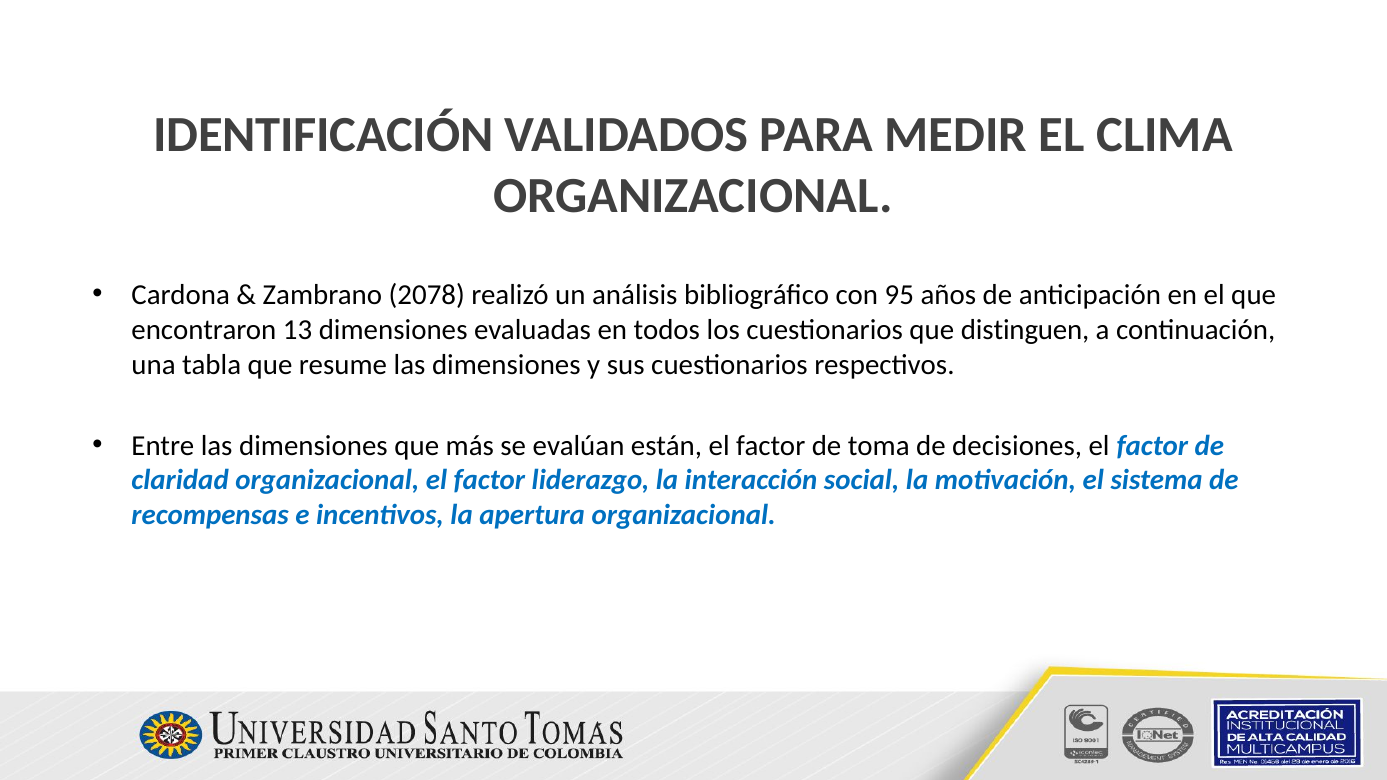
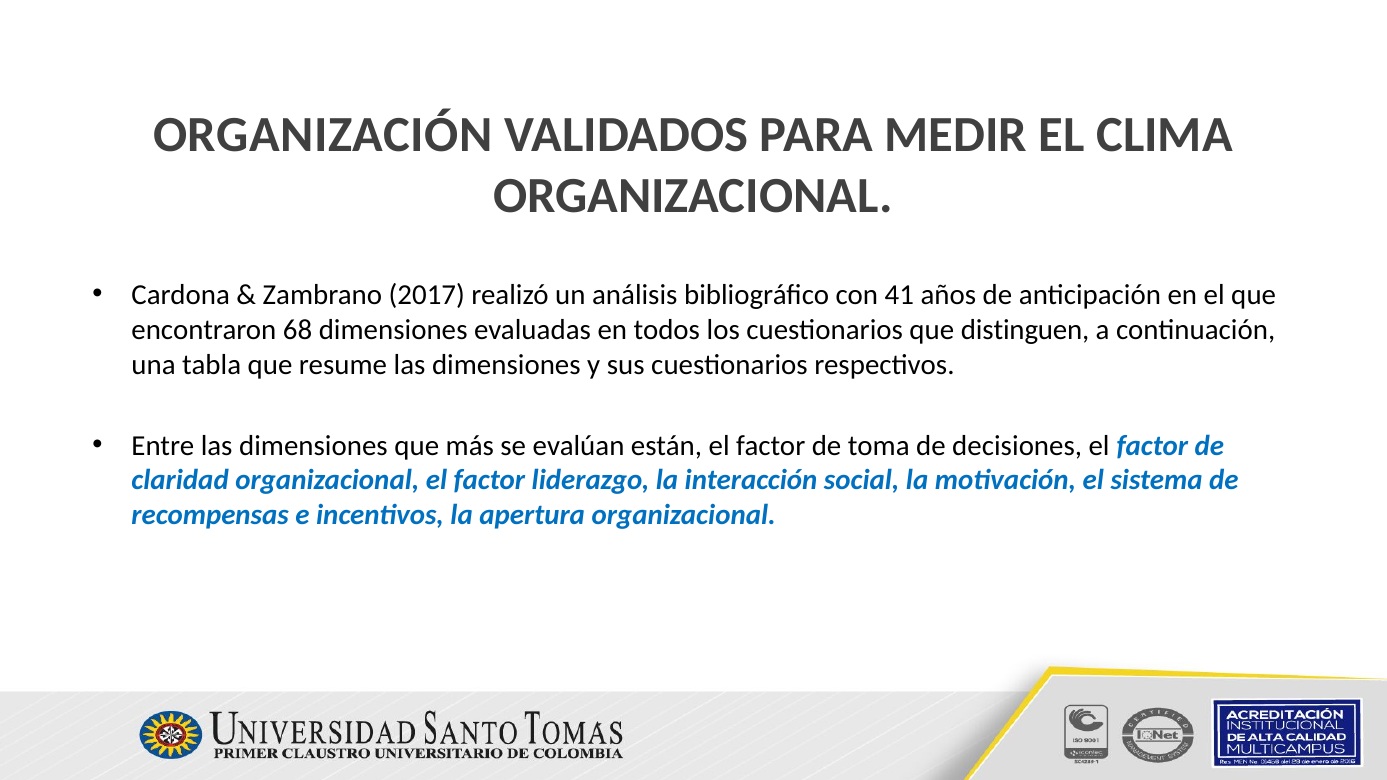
IDENTIFICACIÓN: IDENTIFICACIÓN -> ORGANIZACIÓN (323, 135)
2078: 2078 -> 2017 (427, 295)
95: 95 -> 41 (899, 295)
13: 13 -> 68 (298, 330)
